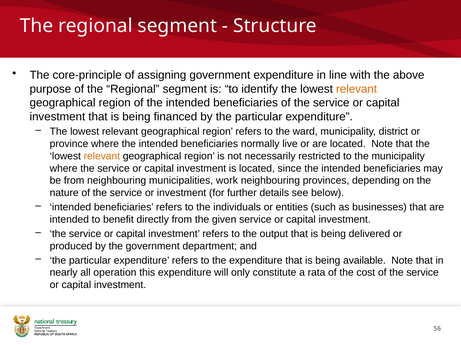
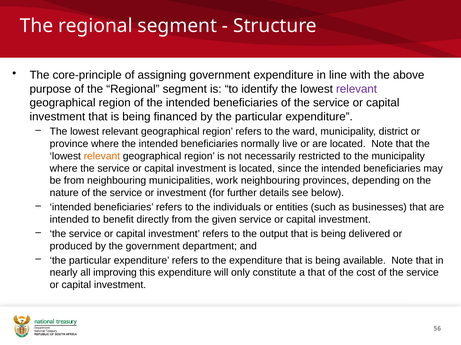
relevant colour: orange -> purple (357, 89)
operation: operation -> improving (115, 273)
a rata: rata -> that (316, 273)
